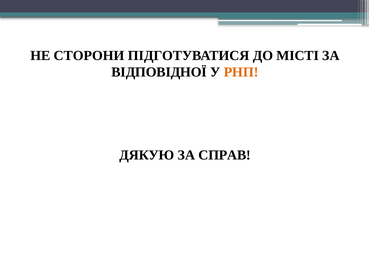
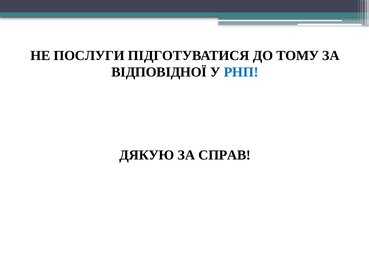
СТОРОНИ: СТОРОНИ -> ПОСЛУГИ (89, 56)
МІСТІ: МІСТІ -> ТОМУ (298, 56)
РНП colour: orange -> blue (241, 72)
